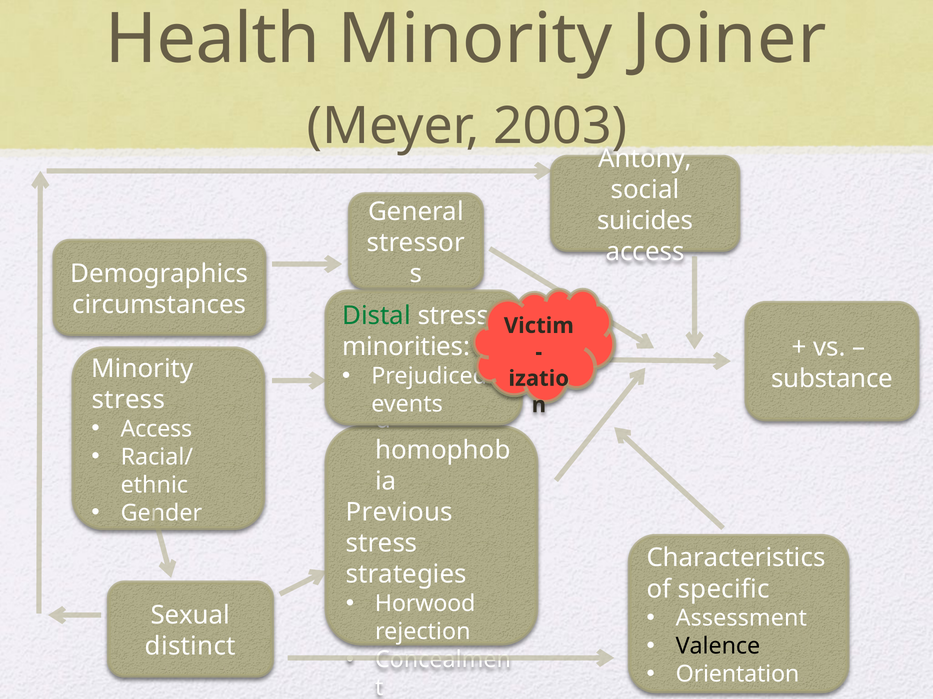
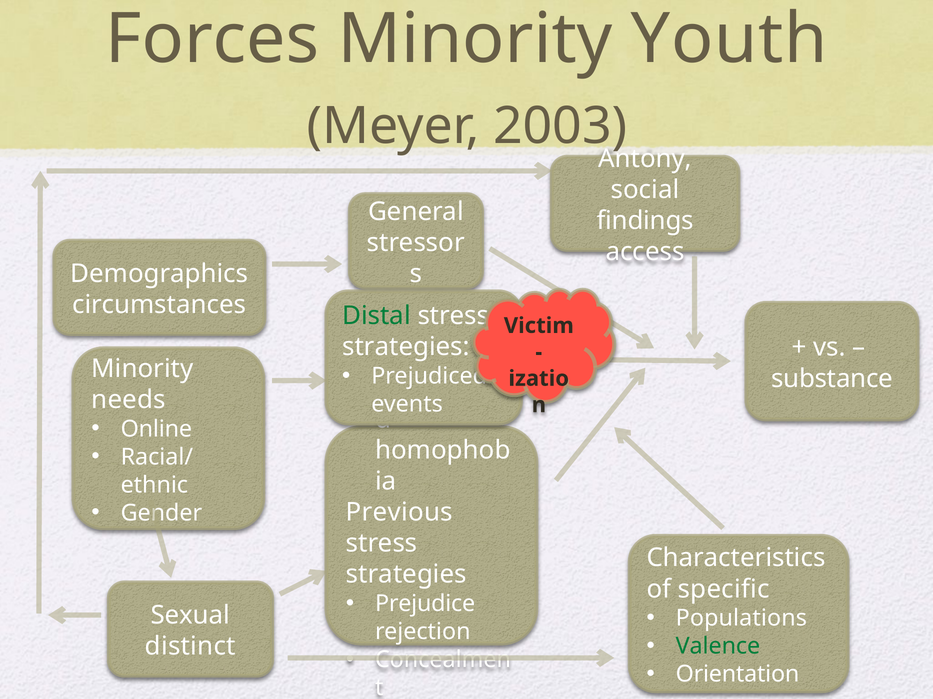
Health: Health -> Forces (212, 39)
Joiner: Joiner -> Youth (729, 39)
suicides: suicides -> findings (645, 221)
minorities: minorities -> strategies (406, 347)
stress: stress -> needs (128, 400)
Access: Access -> Online (156, 429)
Horwood: Horwood -> Prejudice (425, 604)
Assessment: Assessment -> Populations (741, 619)
Valence colour: black -> green (718, 647)
